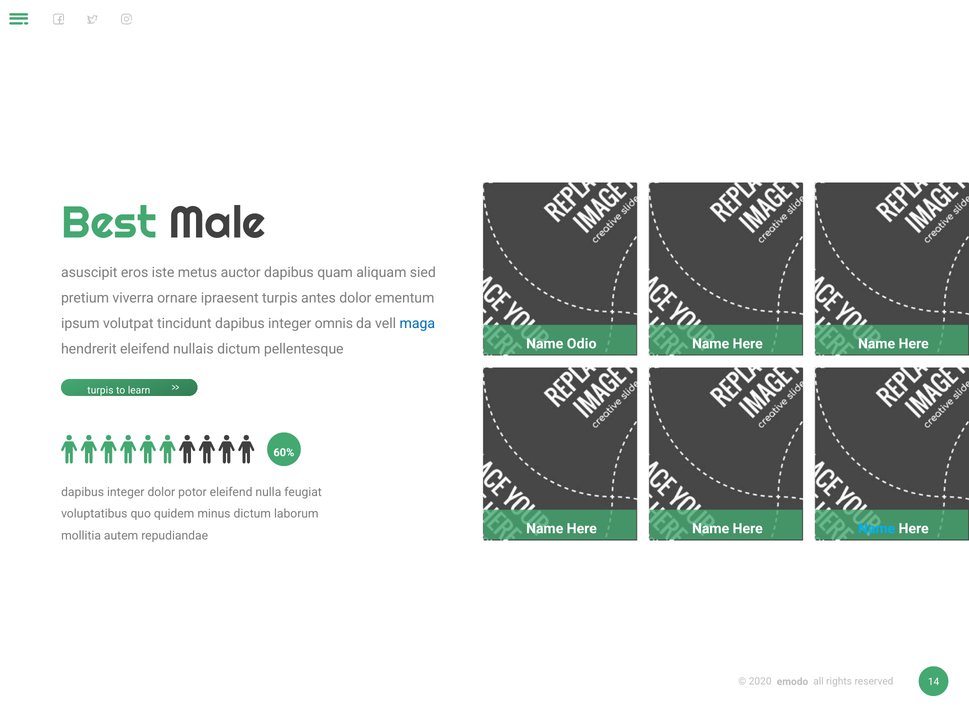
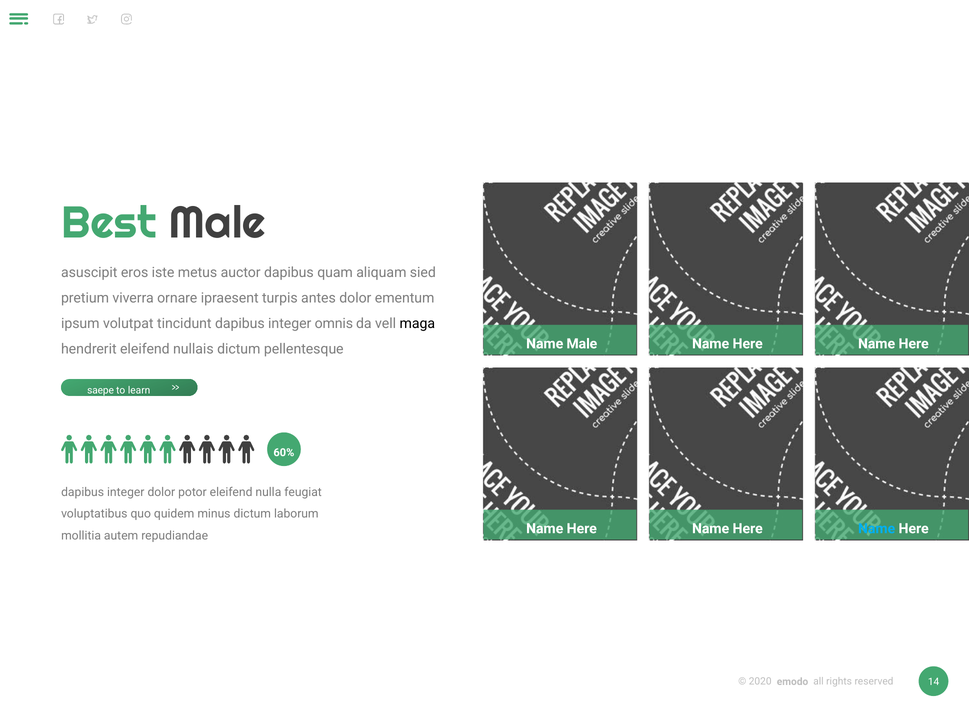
maga colour: blue -> black (417, 323)
Name Odio: Odio -> Male (582, 344)
turpis: turpis -> saepe (101, 390)
